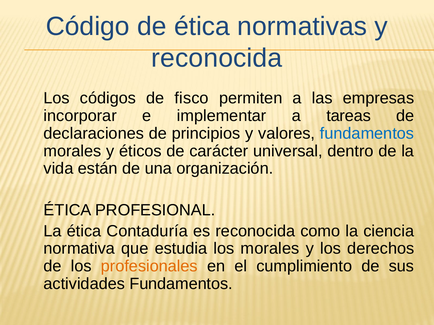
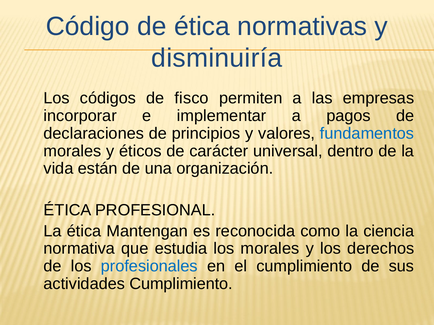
reconocida: reconocida -> disminuiría (217, 58)
tareas: tareas -> pagos (349, 116)
Contaduría: Contaduría -> Mantengan (147, 231)
profesionales colour: orange -> blue (149, 267)
actividades Fundamentos: Fundamentos -> Cumplimiento (181, 284)
